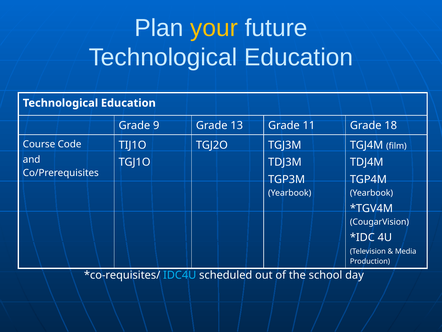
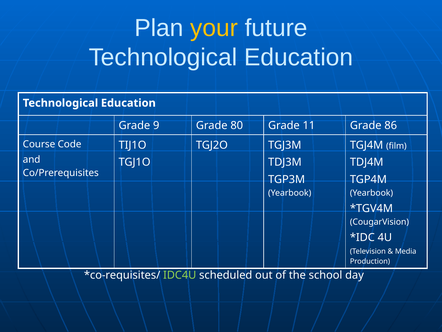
13: 13 -> 80 (237, 125)
18: 18 -> 86 (391, 125)
IDC4U colour: light blue -> light green (180, 275)
